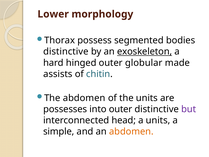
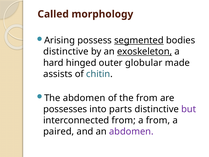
Lower: Lower -> Called (53, 14)
Thorax: Thorax -> Arising (60, 40)
segmented underline: none -> present (139, 40)
the units: units -> from (147, 98)
into outer: outer -> parts (121, 109)
interconnected head: head -> from (124, 120)
a units: units -> from (158, 120)
simple: simple -> paired (59, 131)
abdomen colour: orange -> purple (131, 131)
